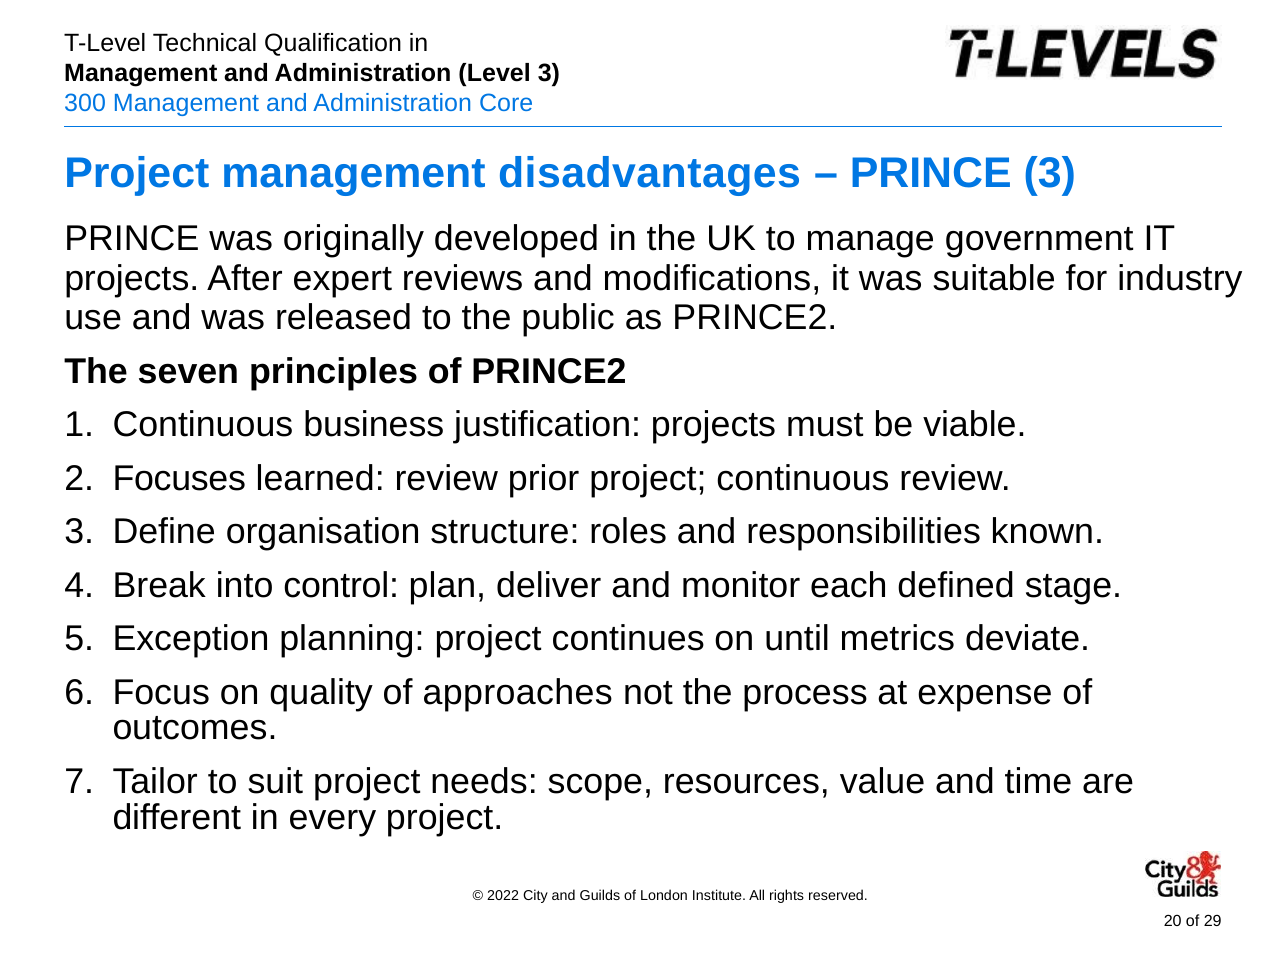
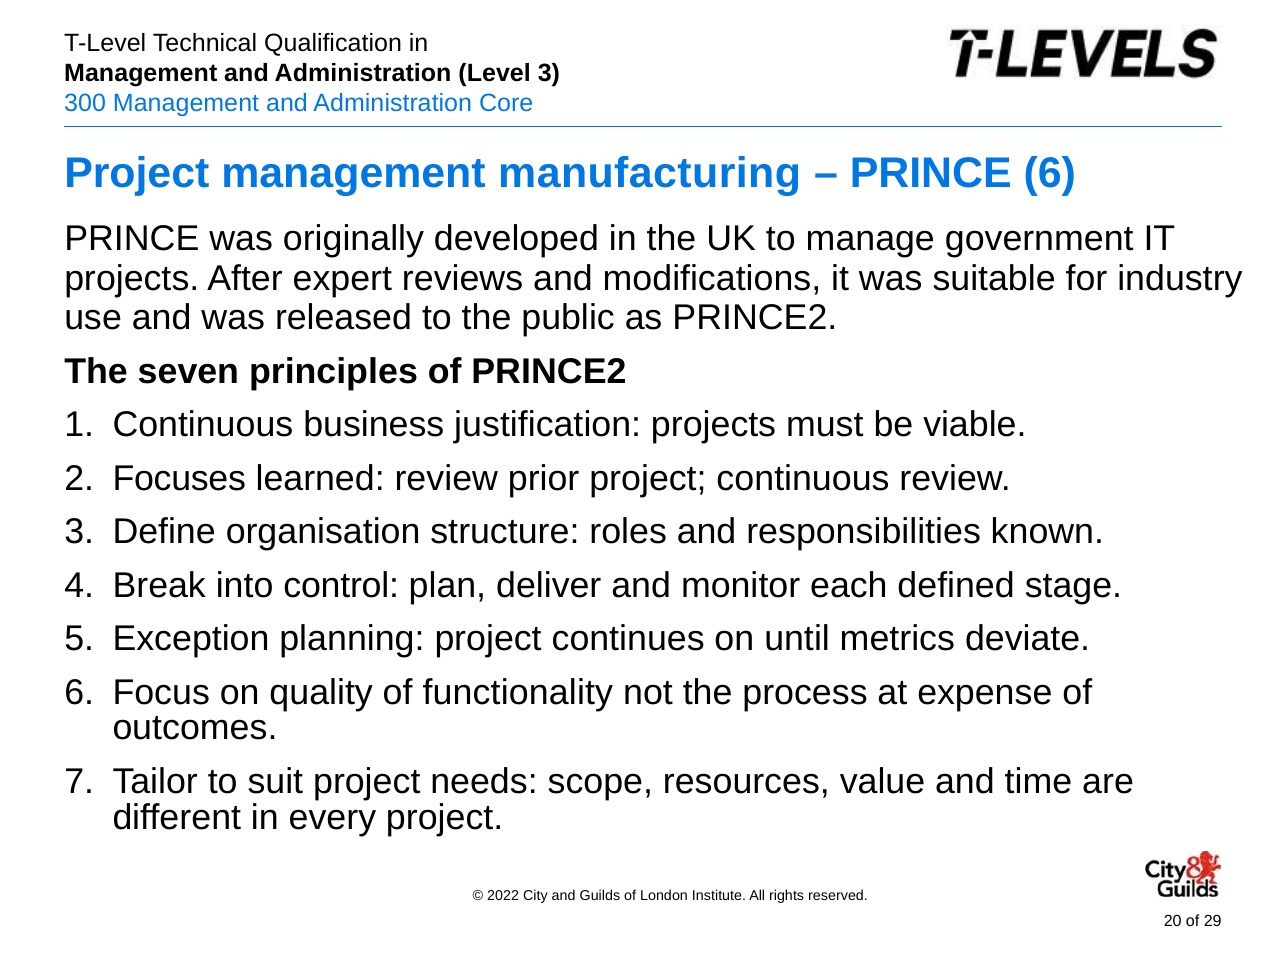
disadvantages: disadvantages -> manufacturing (650, 173)
PRINCE 3: 3 -> 6 (1050, 173)
approaches: approaches -> functionality (518, 693)
